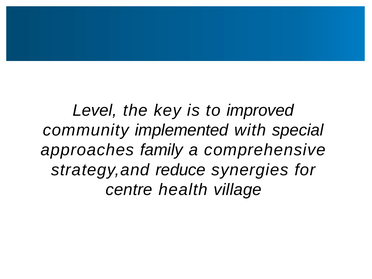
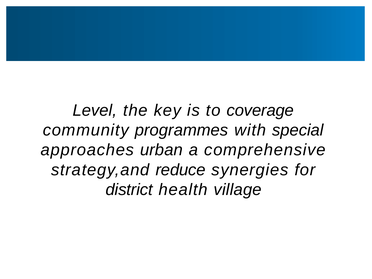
improved: improved -> coverage (260, 110)
implemented: implemented -> programmes (182, 130)
family: family -> urban (161, 150)
centre: centre -> district (129, 190)
